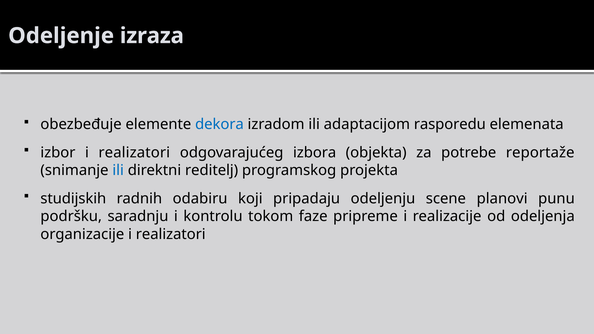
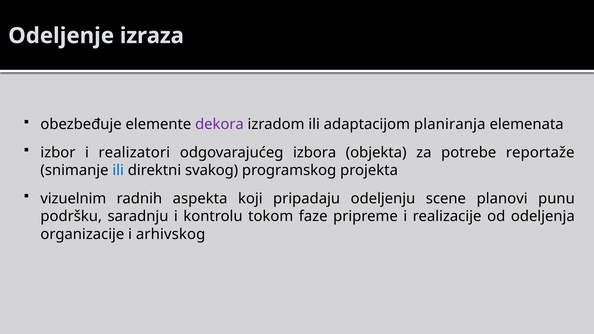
dekora colour: blue -> purple (219, 124)
rasporedu: rasporedu -> planiranja (450, 124)
reditelj: reditelj -> svakog (212, 170)
studijskih: studijskih -> vizuelnim (73, 199)
odabiru: odabiru -> aspekta (200, 199)
organizacije i realizatori: realizatori -> arhivskog (171, 234)
